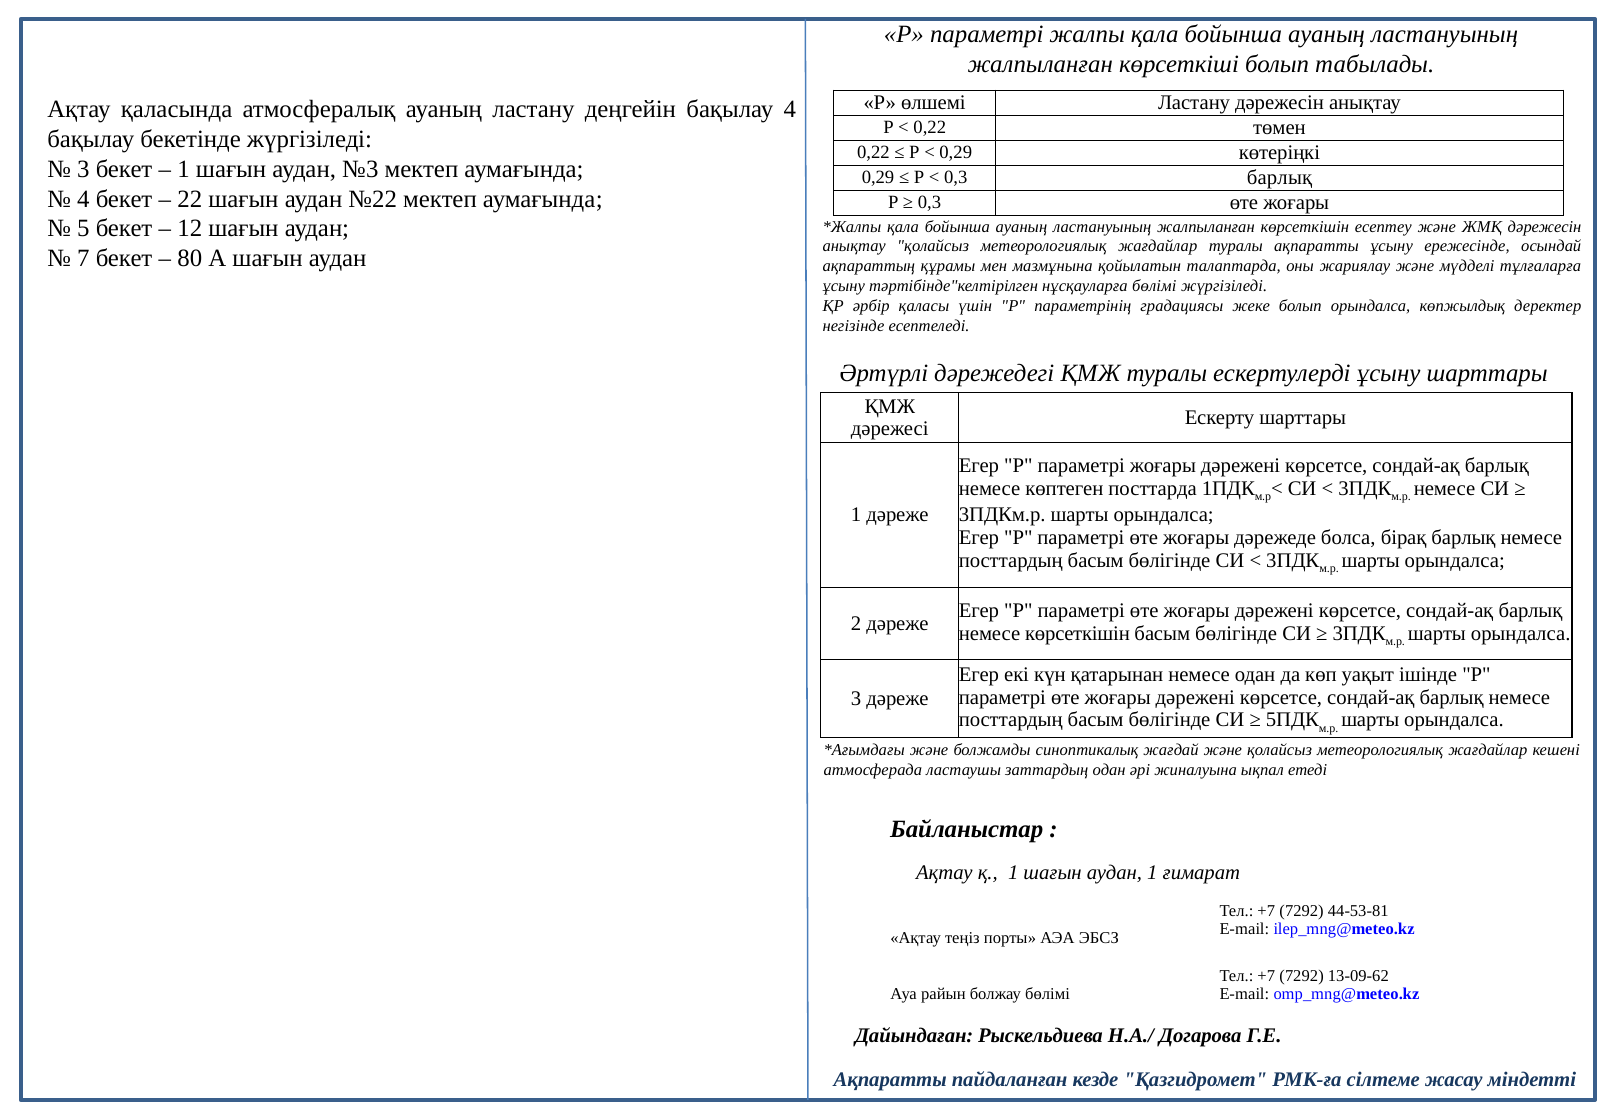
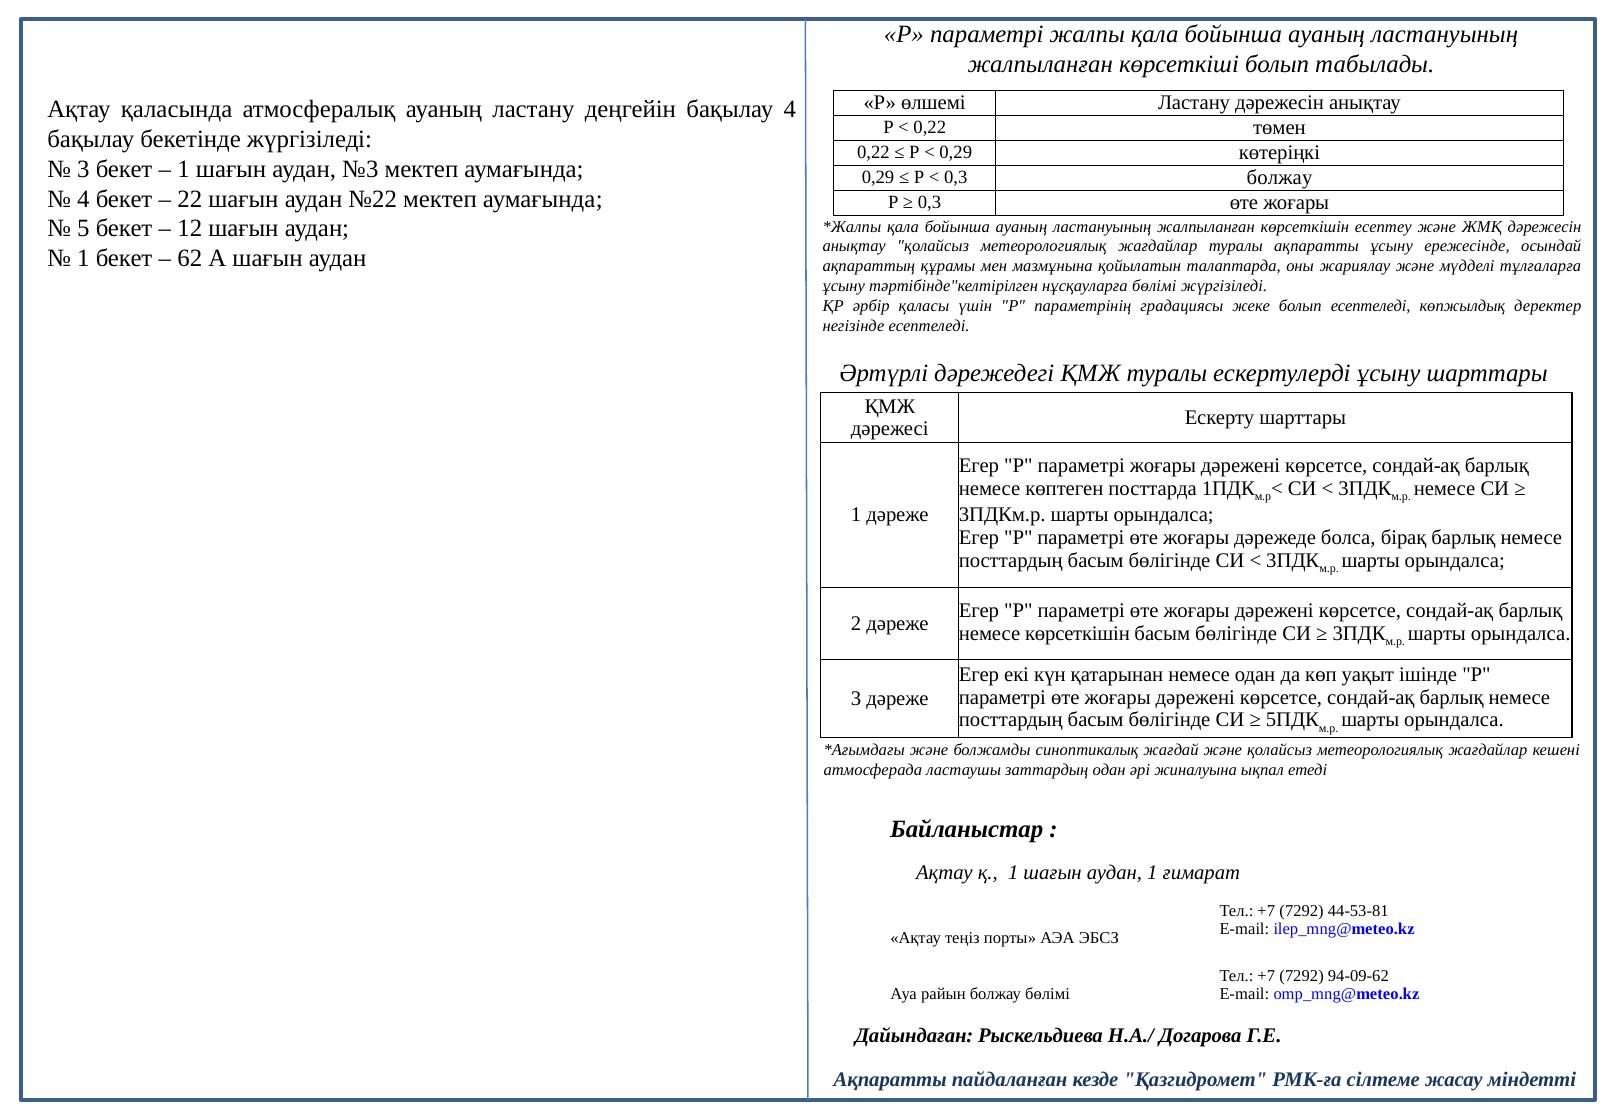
0,3 барлық: барлық -> болжау (1280, 178)
7: 7 -> 1 (83, 259)
80: 80 -> 62 (190, 259)
болып орындалса: орындалса -> есептеледі (1371, 306)
13-09-62: 13-09-62 -> 94-09-62 (1358, 976)
